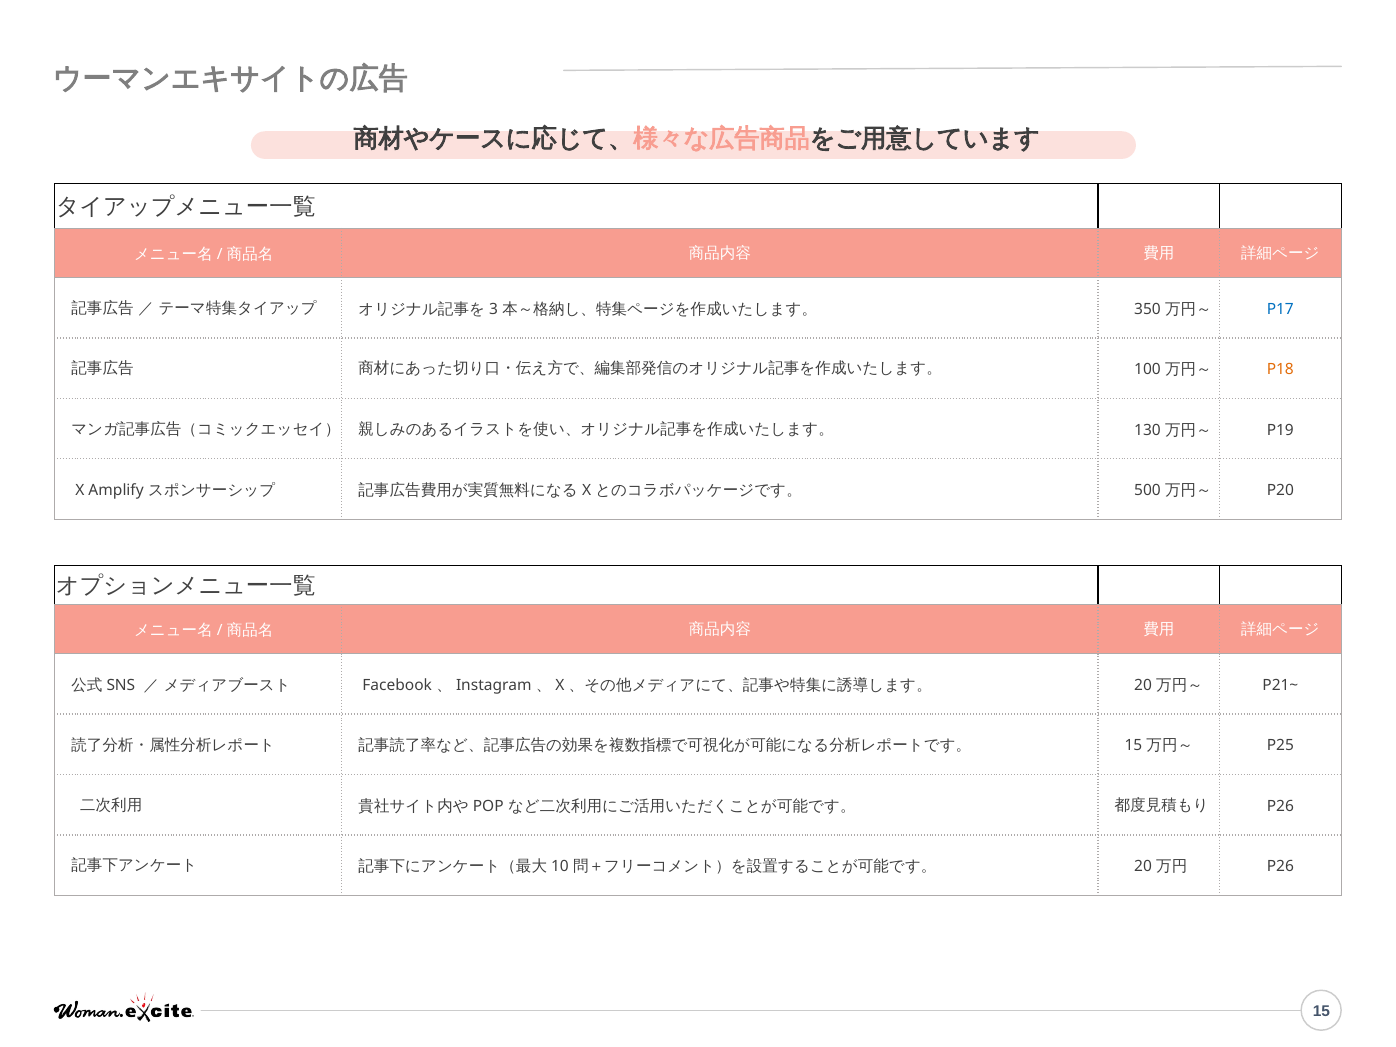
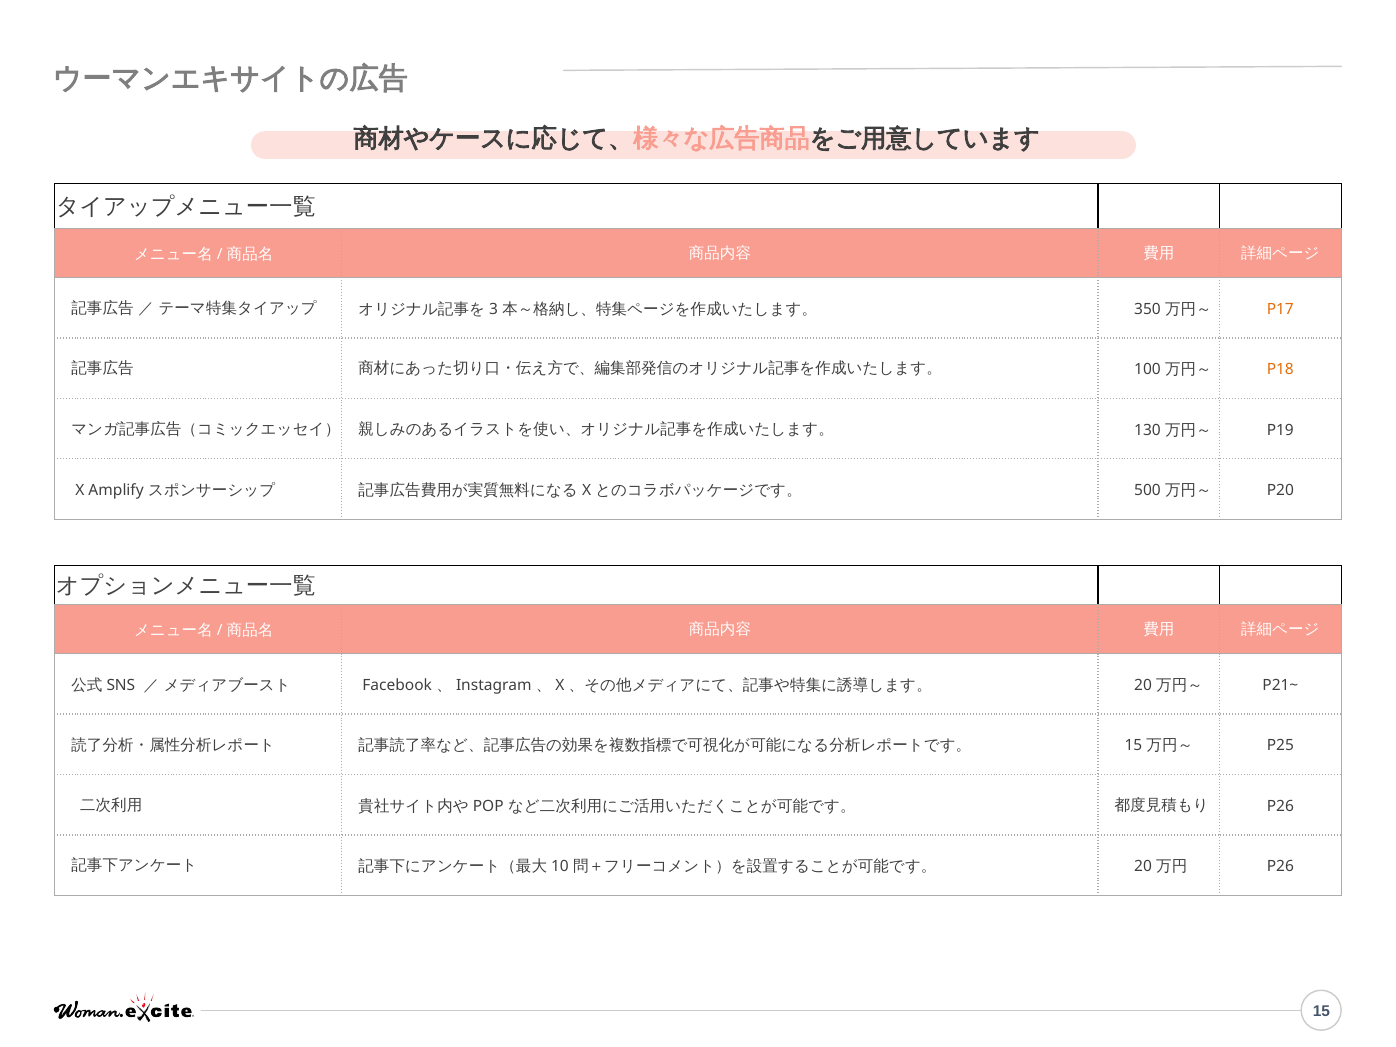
P17 colour: blue -> orange (1280, 309)
